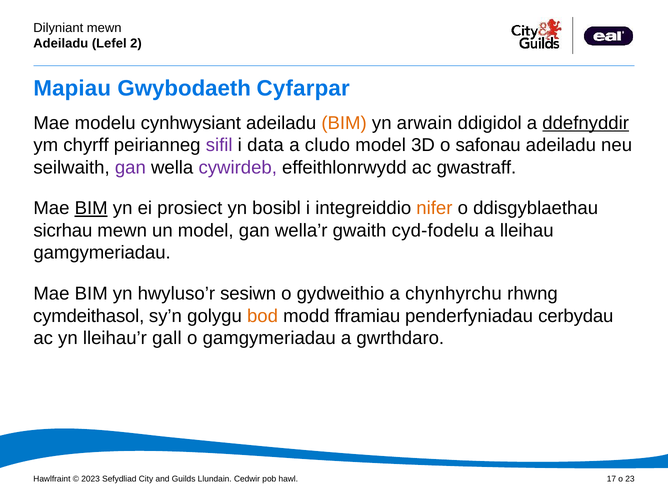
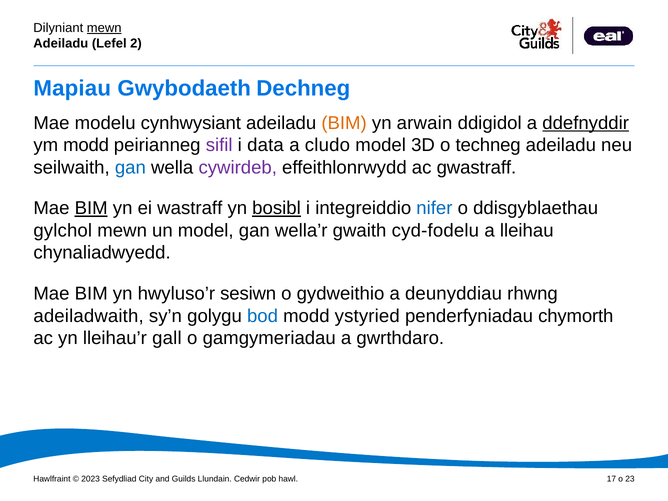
mewn underline: none -> present (104, 28)
Cyfarpar: Cyfarpar -> Dechneg (303, 89)
ym chyrff: chyrff -> modd (86, 145)
safonau: safonau -> techneg (488, 145)
gan colour: purple -> blue (130, 167)
prosiect: prosiect -> wastraff (190, 208)
bosibl underline: none -> present (277, 208)
nifer colour: orange -> blue (434, 208)
sicrhau: sicrhau -> gylchol (63, 231)
gamgymeriadau: gamgymeriadau -> chynaliadwyedd (102, 253)
chynhyrchu: chynhyrchu -> deunyddiau (454, 294)
cymdeithasol: cymdeithasol -> adeiladwaith (89, 316)
bod colour: orange -> blue (262, 316)
fframiau: fframiau -> ystyried (367, 316)
cerbydau: cerbydau -> chymorth (576, 316)
